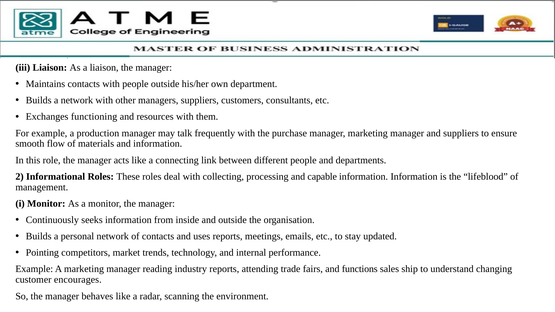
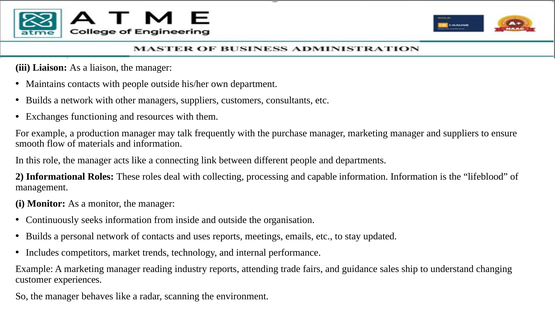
Pointing: Pointing -> Includes (42, 253)
functions: functions -> guidance (360, 269)
encourages: encourages -> experiences (78, 280)
